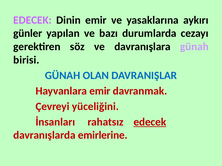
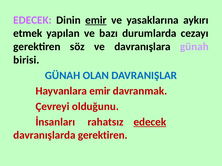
emir underline: none -> present (96, 20)
günler: günler -> etmek (28, 33)
yüceliğini: yüceliğini -> olduğunu (95, 107)
davranışlarda emirlerine: emirlerine -> gerektiren (103, 136)
